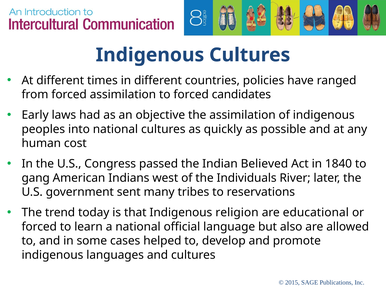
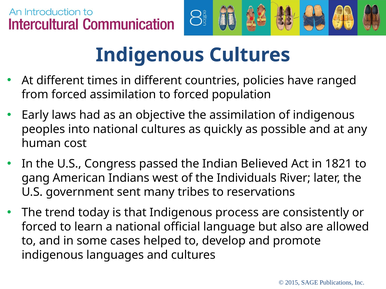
candidates: candidates -> population (241, 95)
1840: 1840 -> 1821 (339, 164)
religion: religion -> process (237, 213)
educational: educational -> consistently (316, 213)
